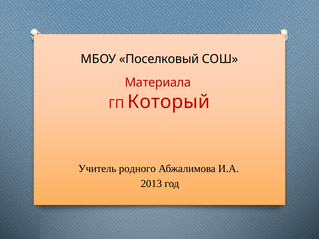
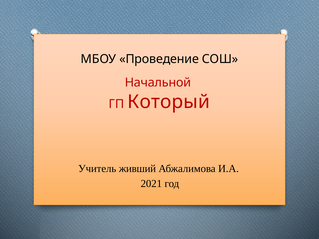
Поселковый: Поселковый -> Проведение (159, 59)
Материала: Материала -> Начальной (158, 83)
родного: родного -> живший (137, 169)
2013: 2013 -> 2021 (151, 184)
